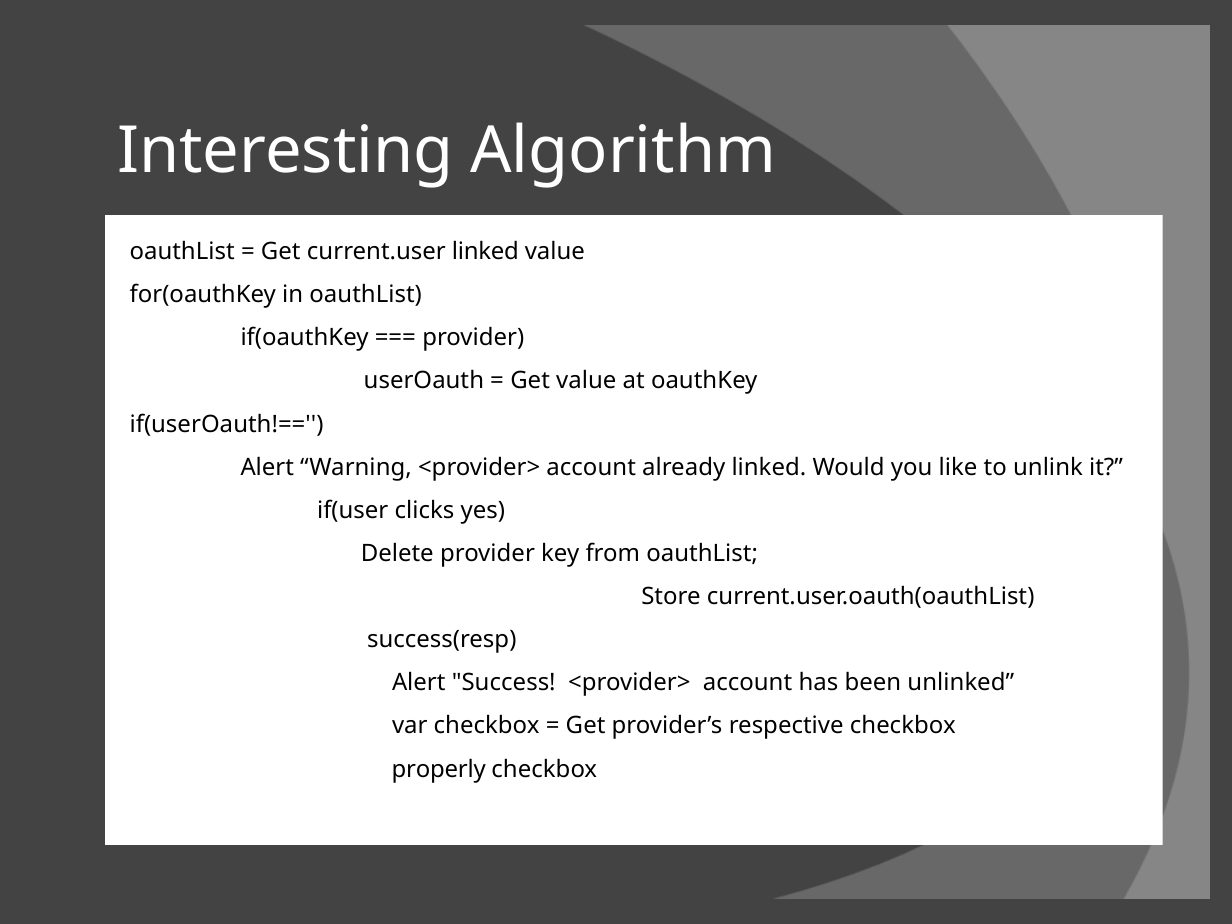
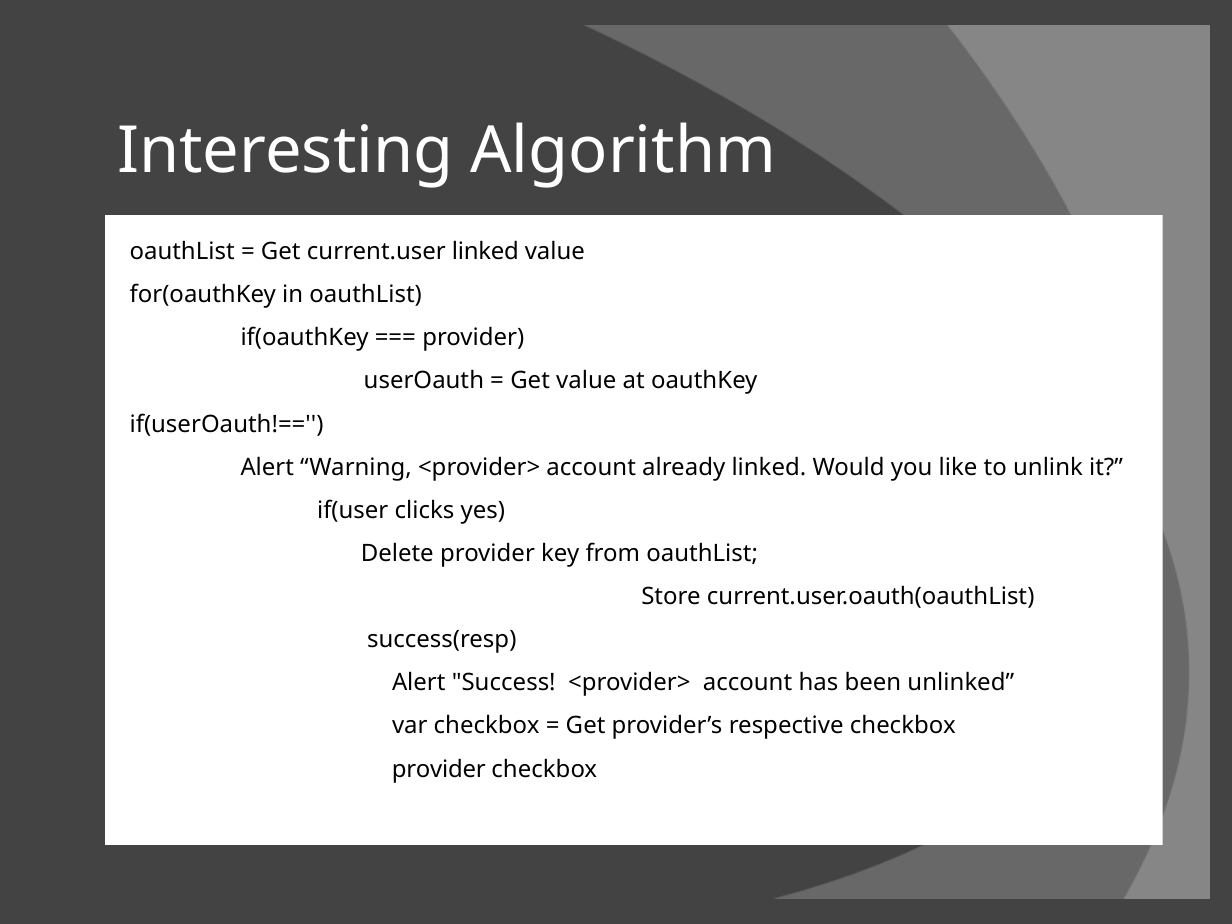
properly: properly -> provider (439, 769)
